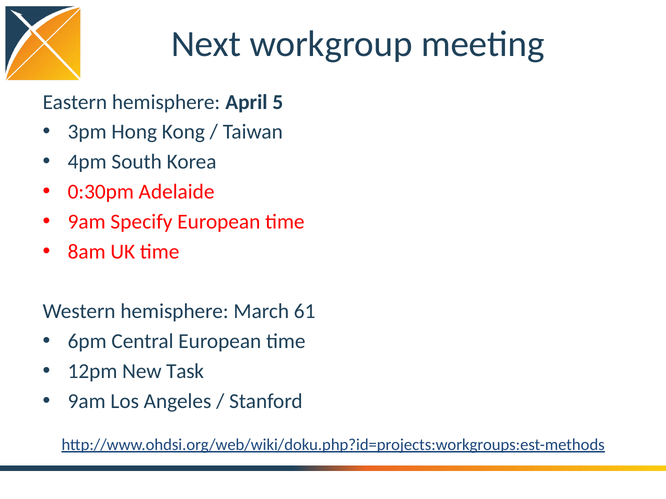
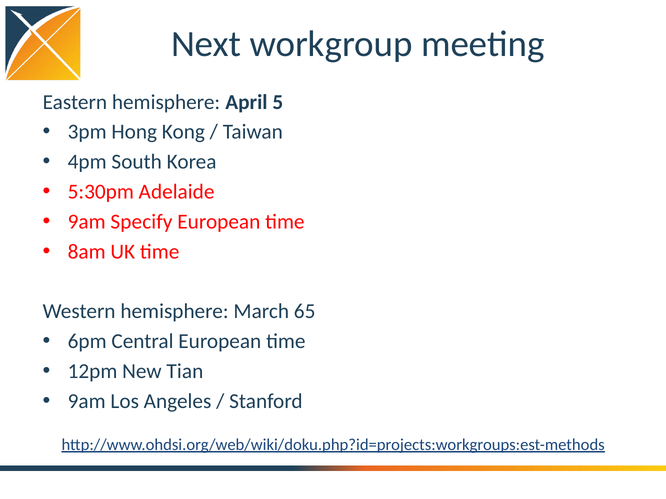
0:30pm: 0:30pm -> 5:30pm (101, 192)
61: 61 -> 65 (305, 312)
Task: Task -> Tian (185, 372)
